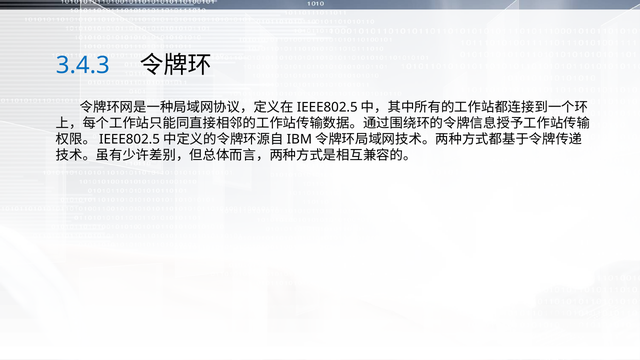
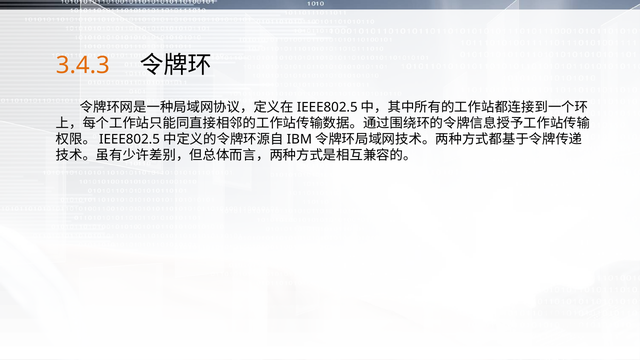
3.4.3 colour: blue -> orange (83, 65)
